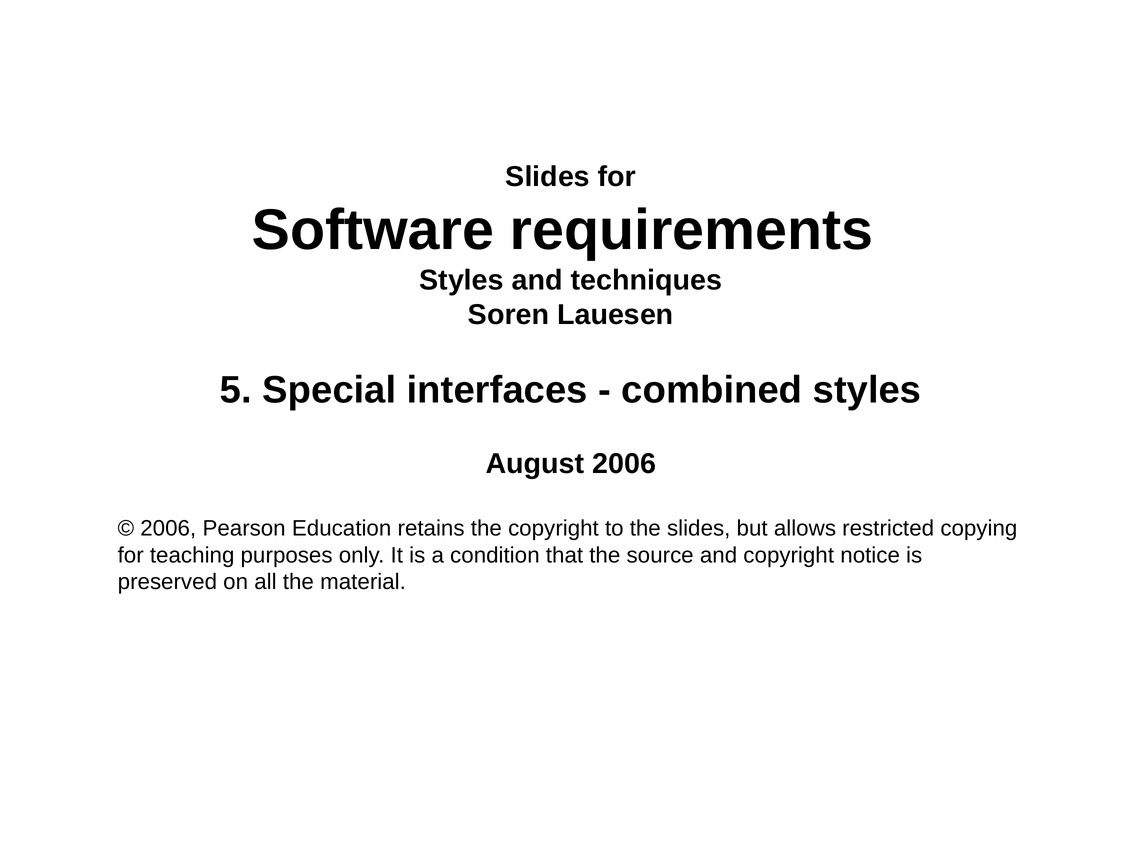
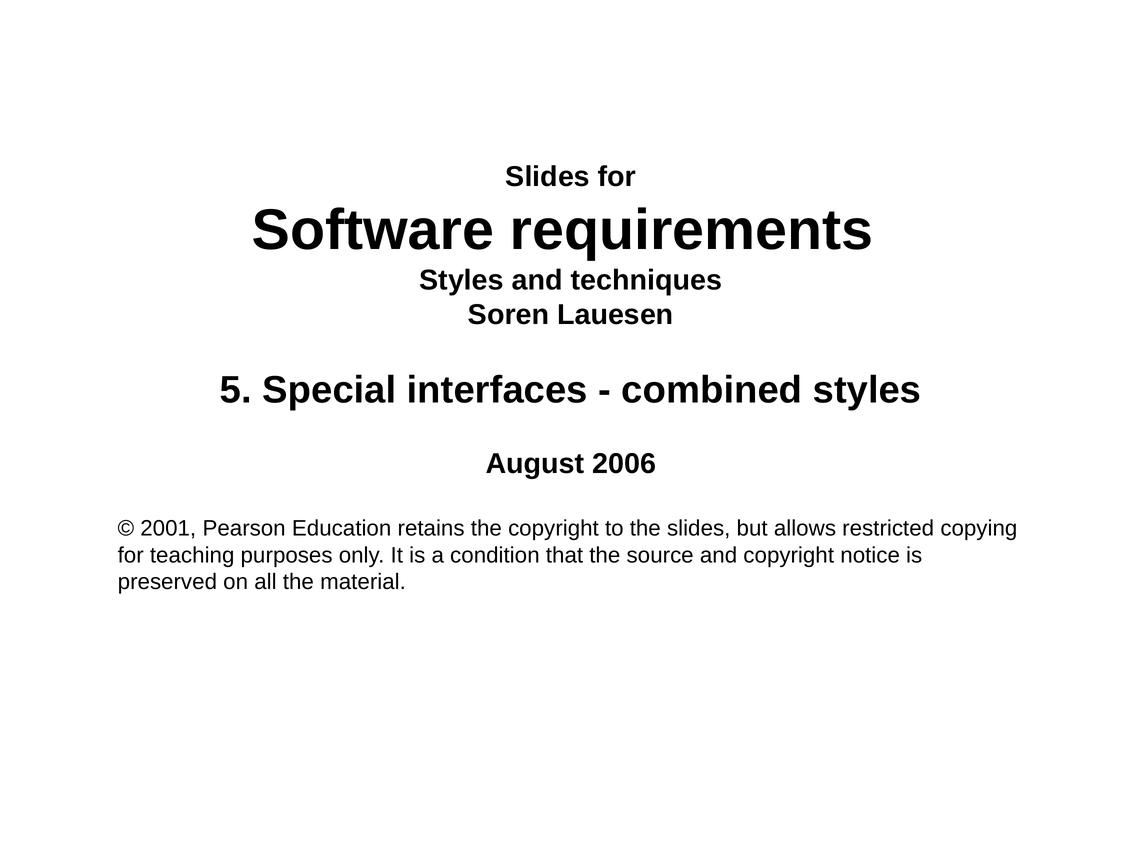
2006: 2006 -> 2001 (168, 528)
